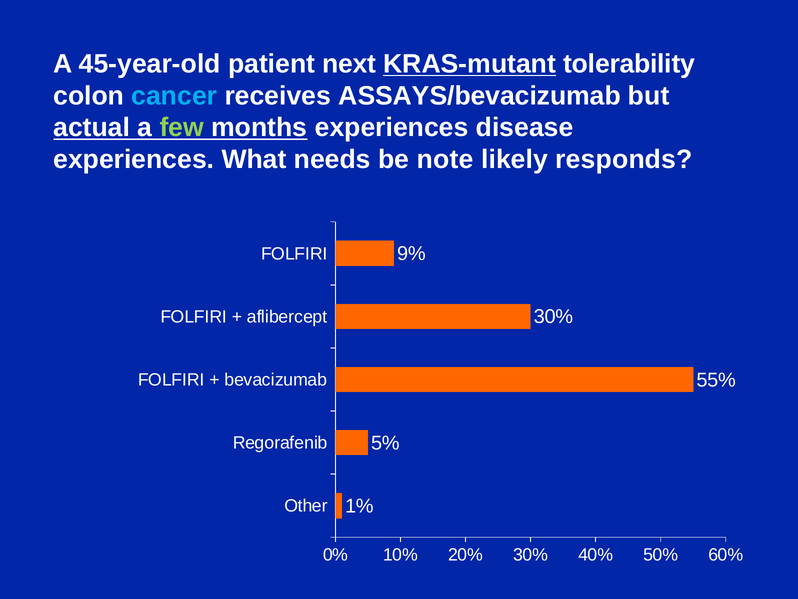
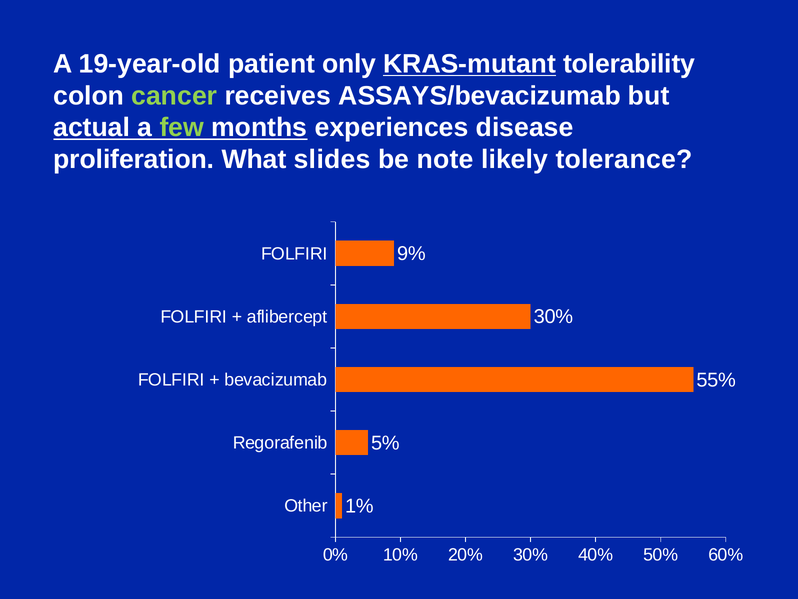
45-year-old: 45-year-old -> 19-year-old (150, 64)
next: next -> only (349, 64)
cancer colour: light blue -> light green (174, 96)
experiences: experiences -> proliferation (134, 160)
needs: needs -> slides (332, 160)
responds: responds -> tolerance (624, 160)
